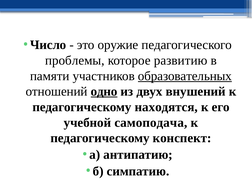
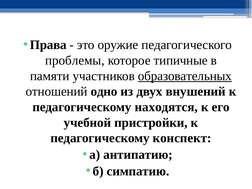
Число: Число -> Права (48, 45)
развитию: развитию -> типичные (181, 60)
одно underline: present -> none (104, 91)
самоподача: самоподача -> пристройки (151, 123)
